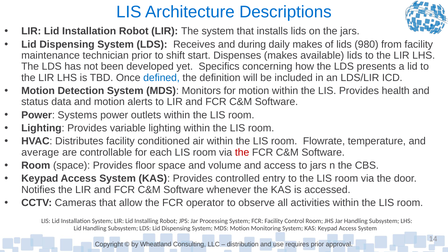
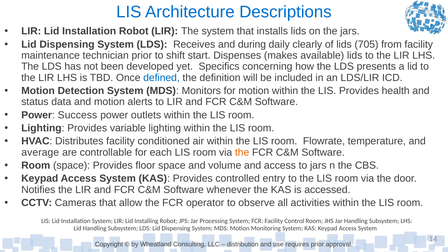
daily makes: makes -> clearly (307, 44)
980: 980 -> 705 (366, 44)
Systems: Systems -> Success (78, 115)
the colour: red -> orange (242, 152)
